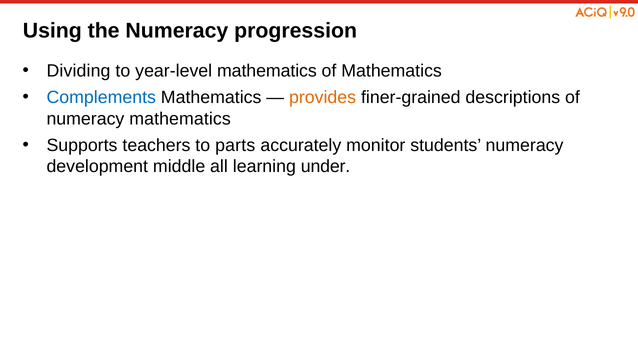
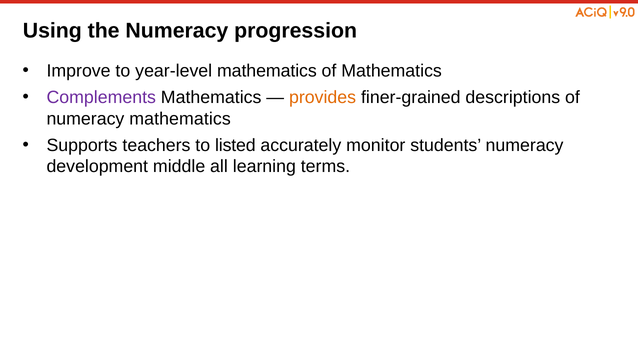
Dividing: Dividing -> Improve (79, 71)
Complements colour: blue -> purple (101, 97)
parts: parts -> listed (235, 145)
under: under -> terms (325, 167)
